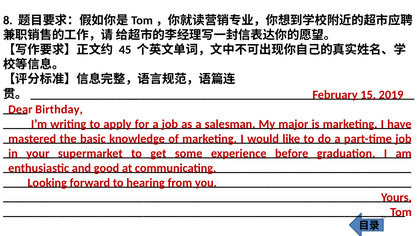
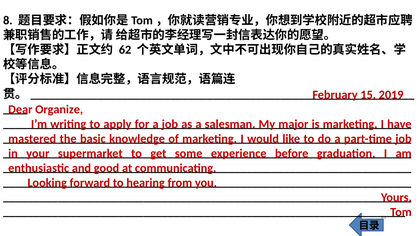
45: 45 -> 62 (125, 50)
Birthday: Birthday -> Organize (59, 109)
